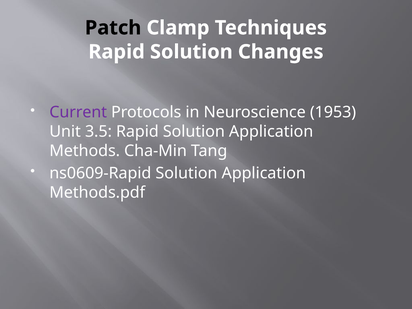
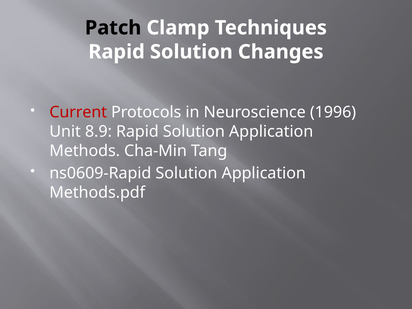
Current colour: purple -> red (78, 112)
1953: 1953 -> 1996 (333, 112)
3.5: 3.5 -> 8.9 (98, 132)
